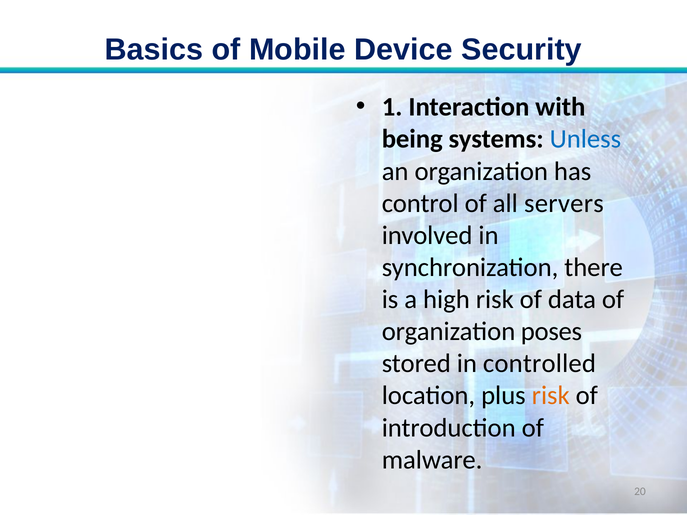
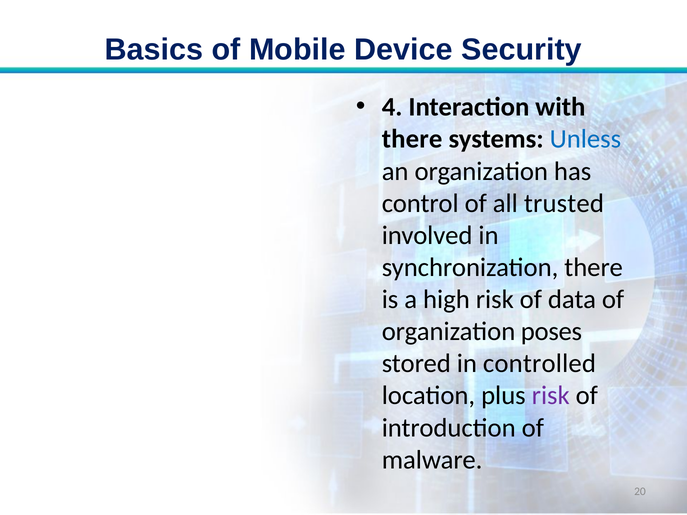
1: 1 -> 4 (392, 107)
being: being -> there (412, 139)
servers: servers -> trusted (564, 203)
risk colour: orange -> purple (551, 396)
